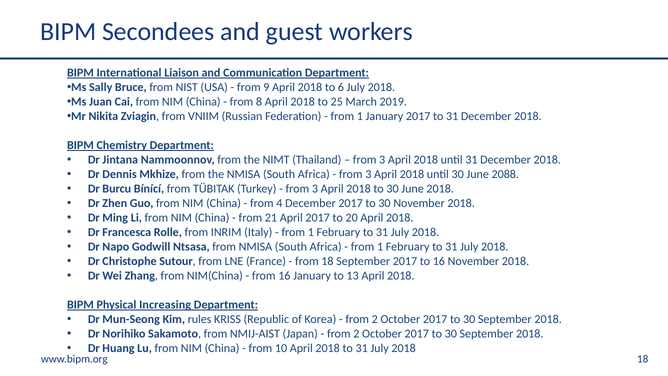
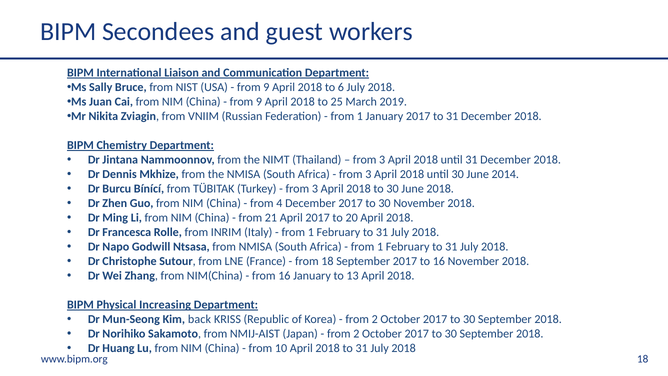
8: 8 -> 9 (259, 102)
2088: 2088 -> 2014 (505, 174)
rules: rules -> back (199, 319)
